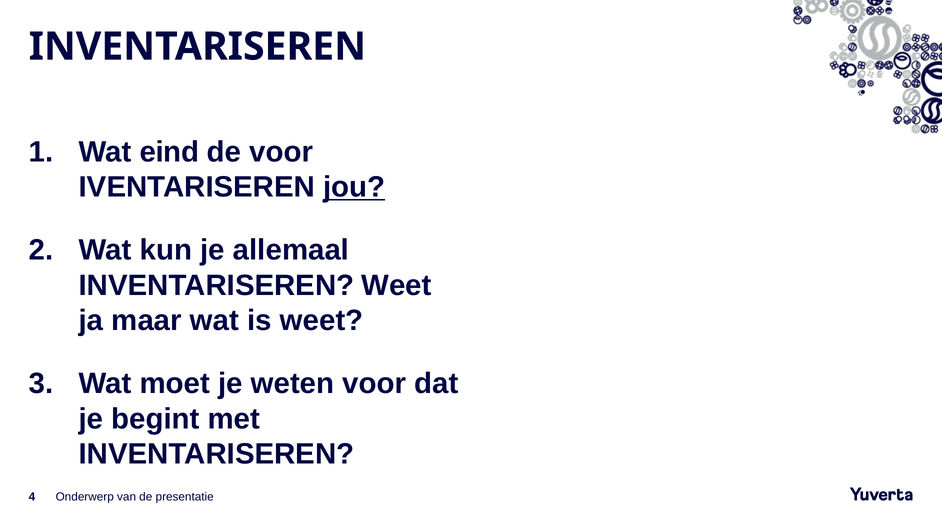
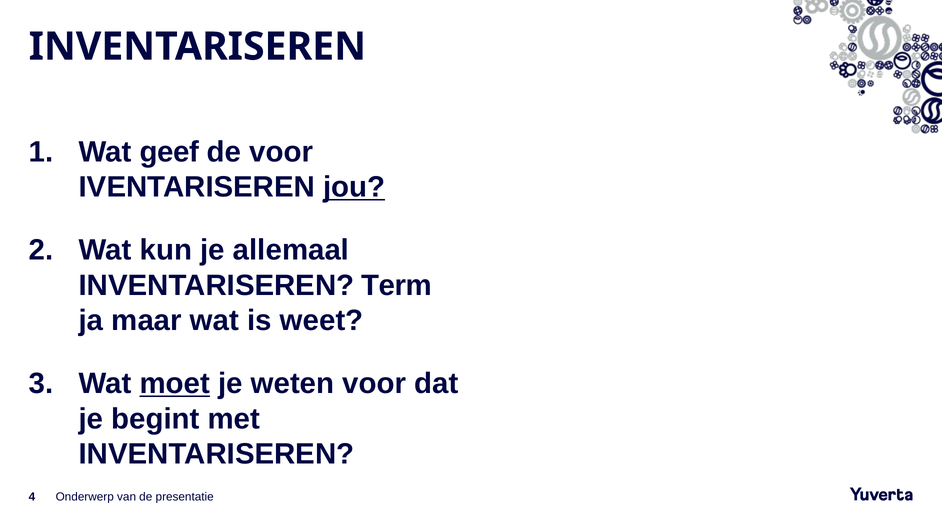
eind: eind -> geef (169, 152)
INVENTARISEREN Weet: Weet -> Term (397, 285)
moet underline: none -> present (175, 383)
